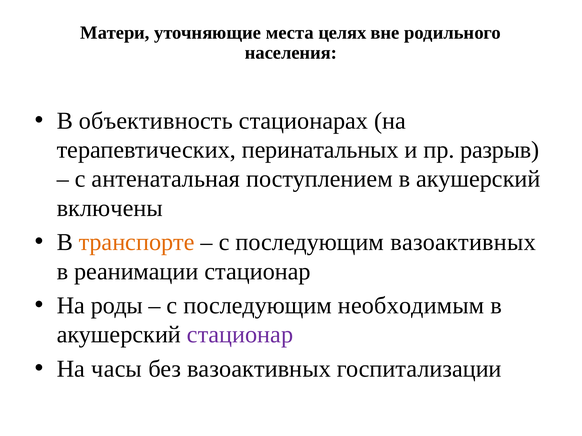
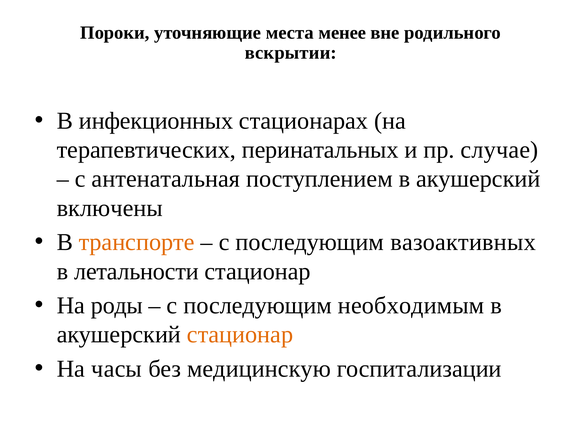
Матери: Матери -> Пороки (115, 33)
целях: целях -> менее (342, 33)
населения: населения -> вскрытии (291, 53)
объективность: объективность -> инфекционных (156, 121)
разрыв: разрыв -> случае (500, 150)
реанимации: реанимации -> летальности (136, 272)
стационар colour: purple -> orange (240, 335)
без вазоактивных: вазоактивных -> медицинскую (259, 369)
